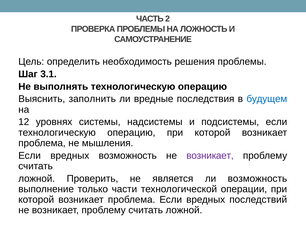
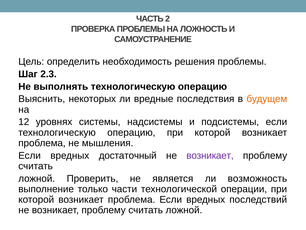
3.1: 3.1 -> 2.3 (49, 74)
заполнить: заполнить -> некоторых (92, 99)
будущем colour: blue -> orange (267, 99)
вредных возможность: возможность -> достаточный (128, 155)
